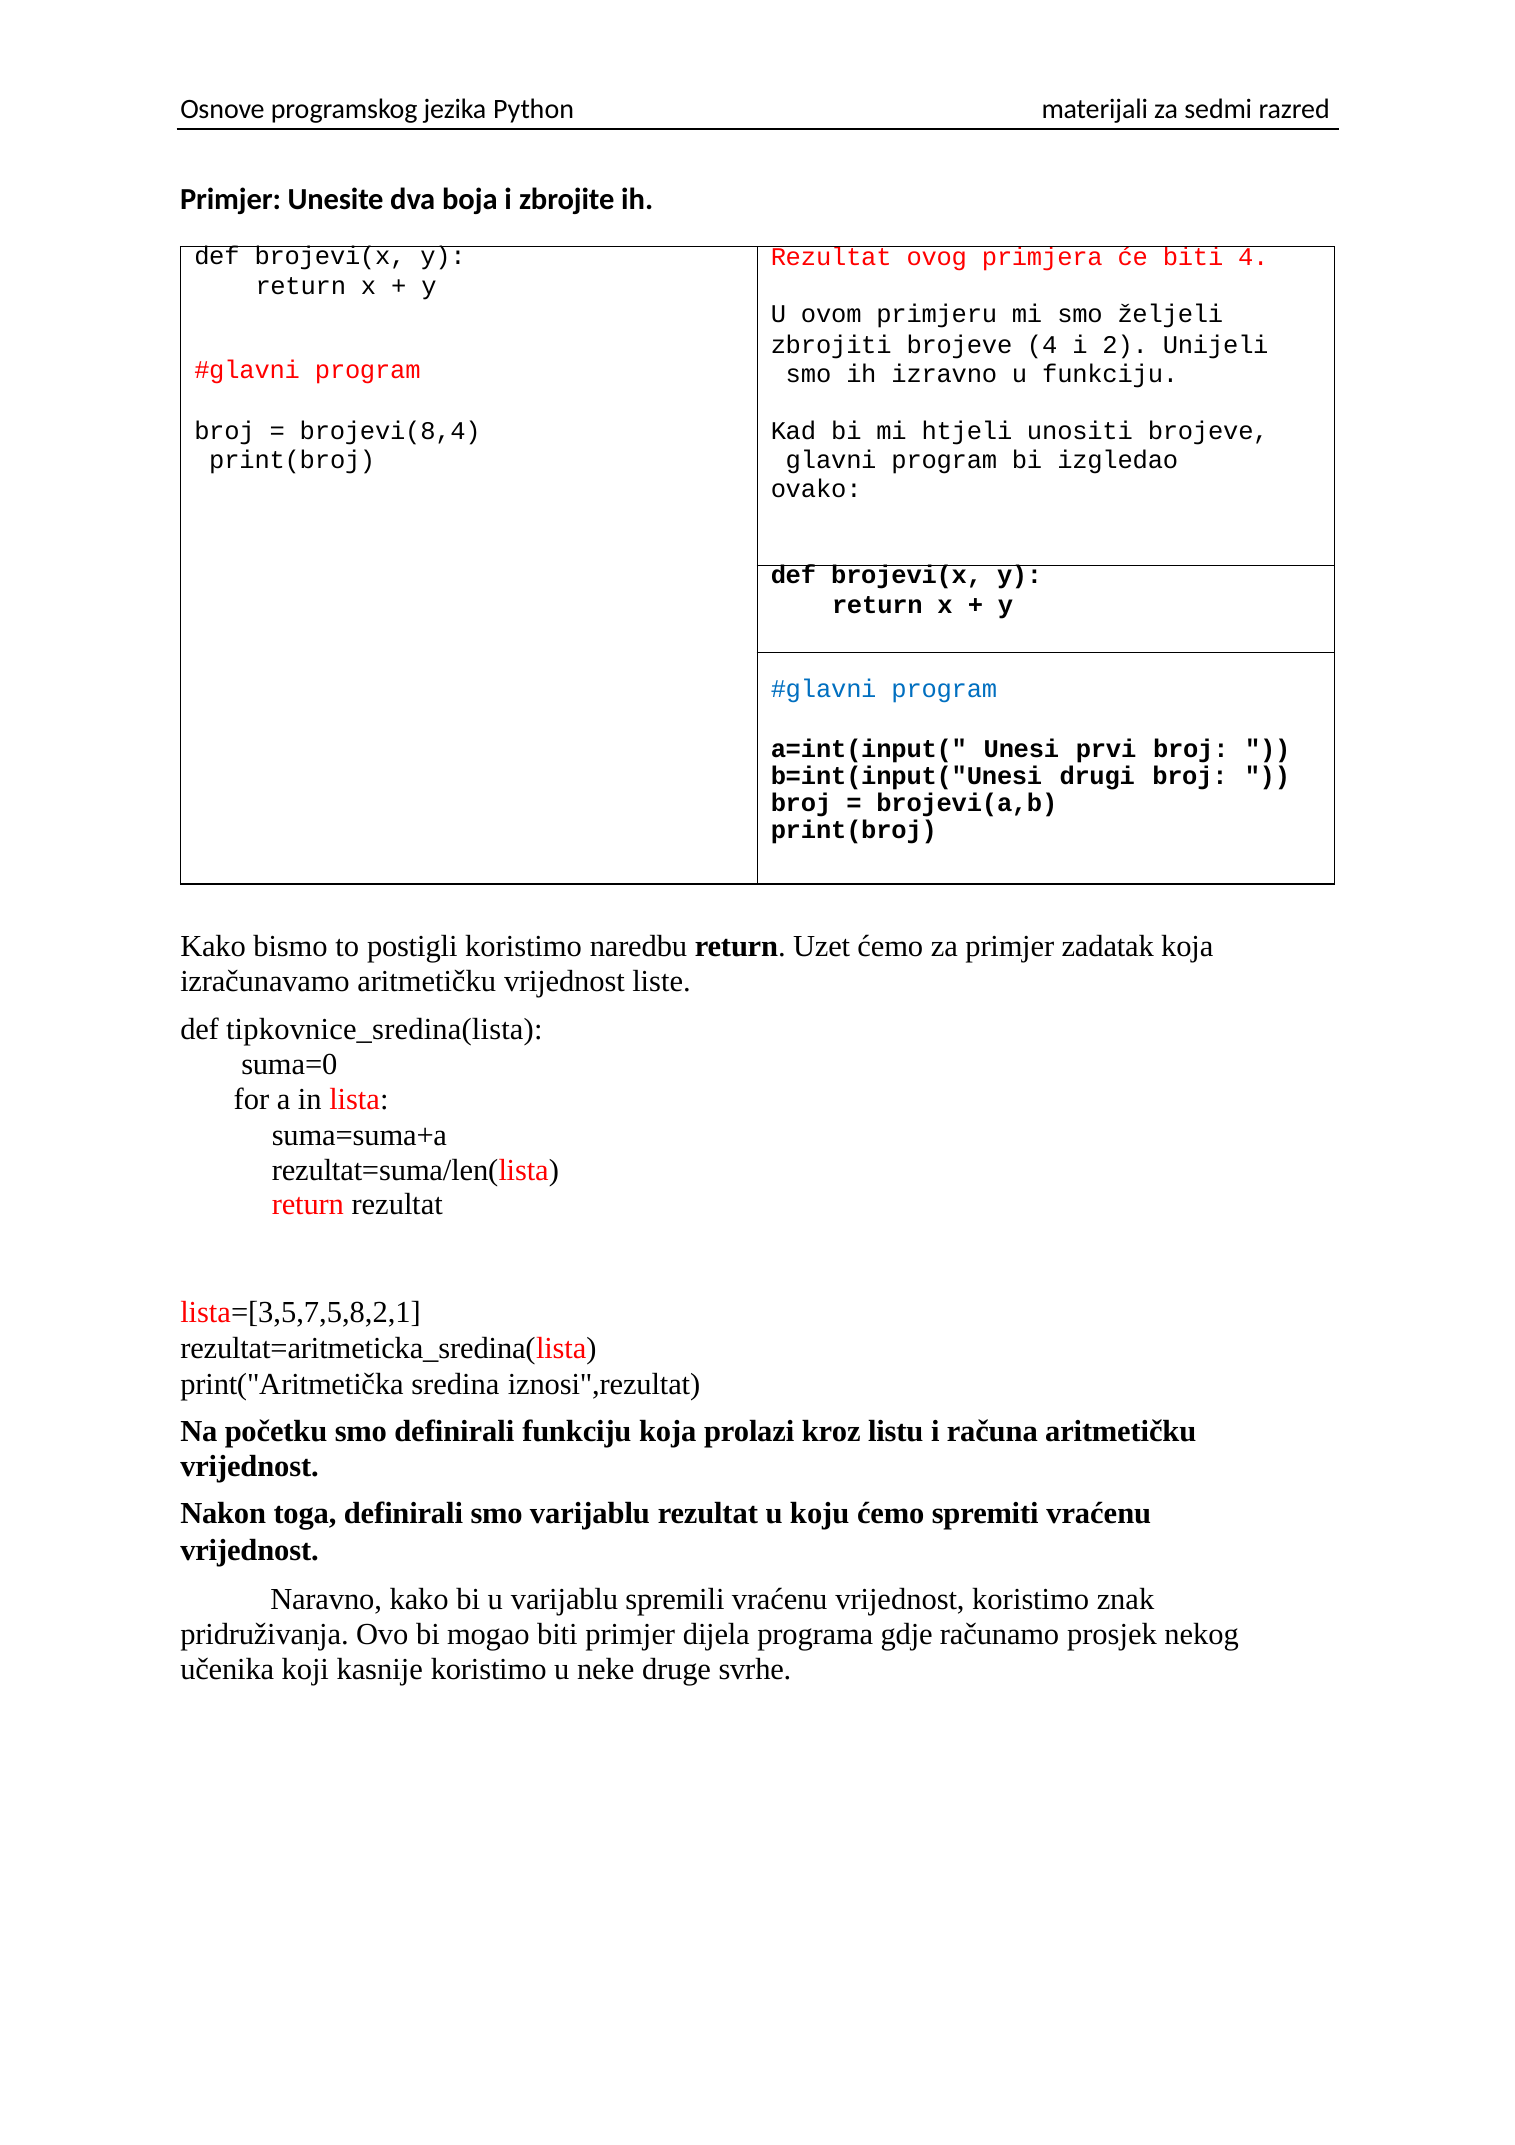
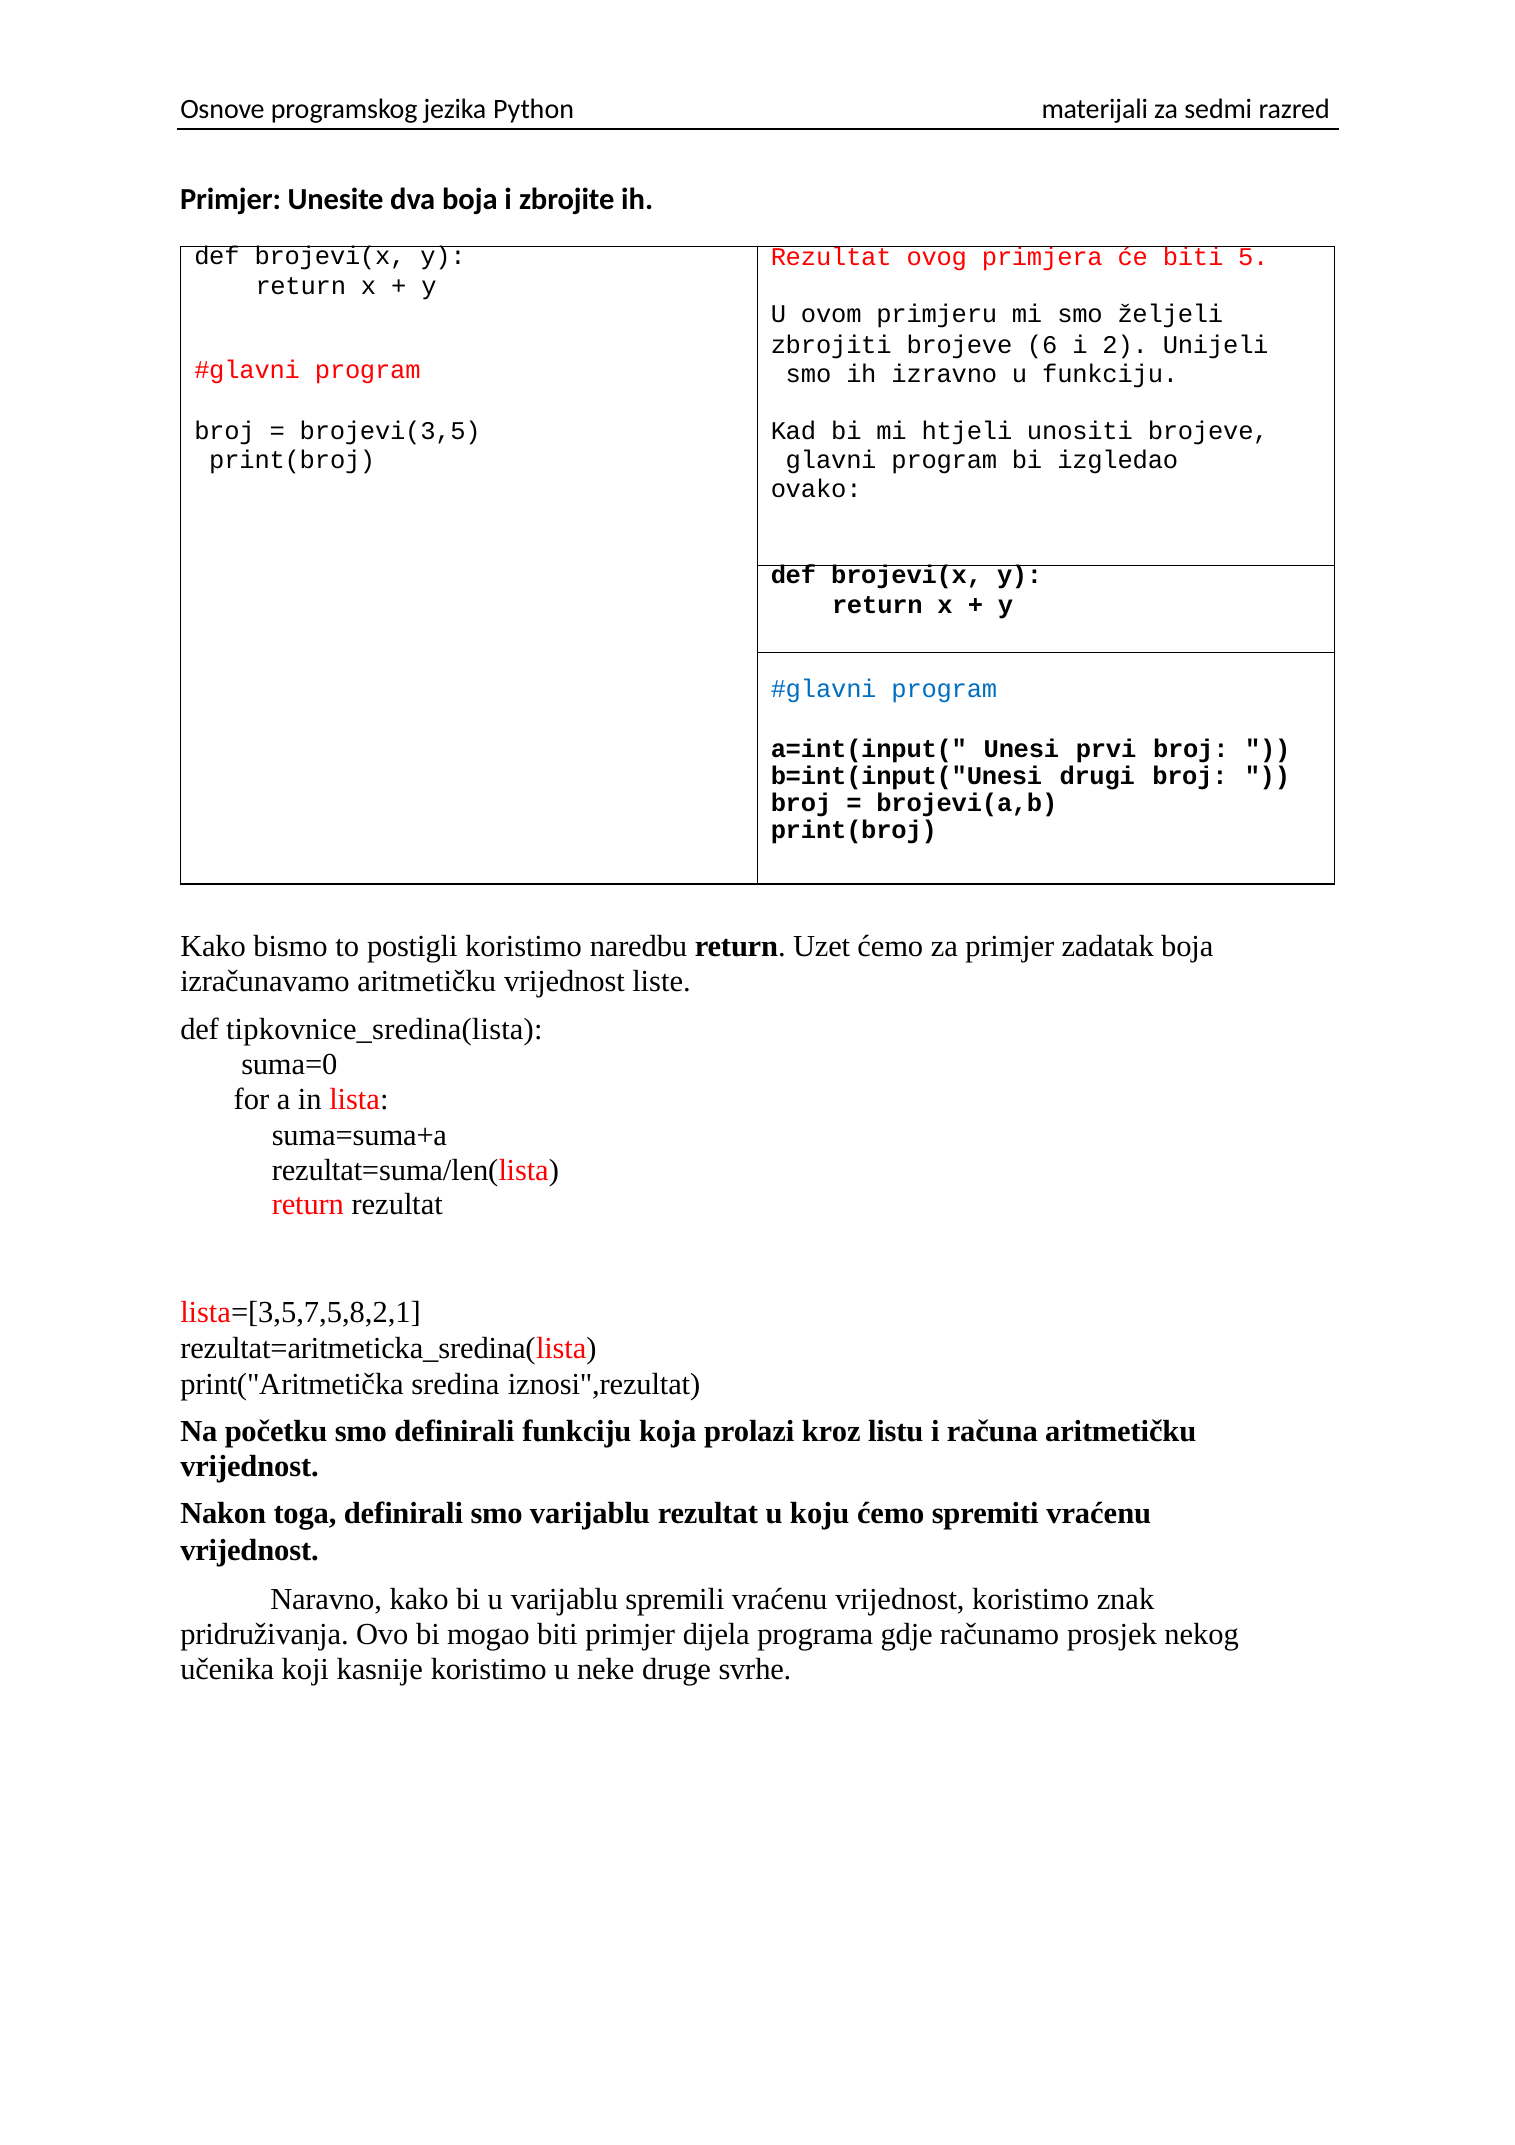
biti 4: 4 -> 5 (1253, 257)
brojeve 4: 4 -> 6 (1042, 345)
brojevi(8,4: brojevi(8,4 -> brojevi(3,5 (390, 431)
zadatak koja: koja -> boja (1187, 946)
